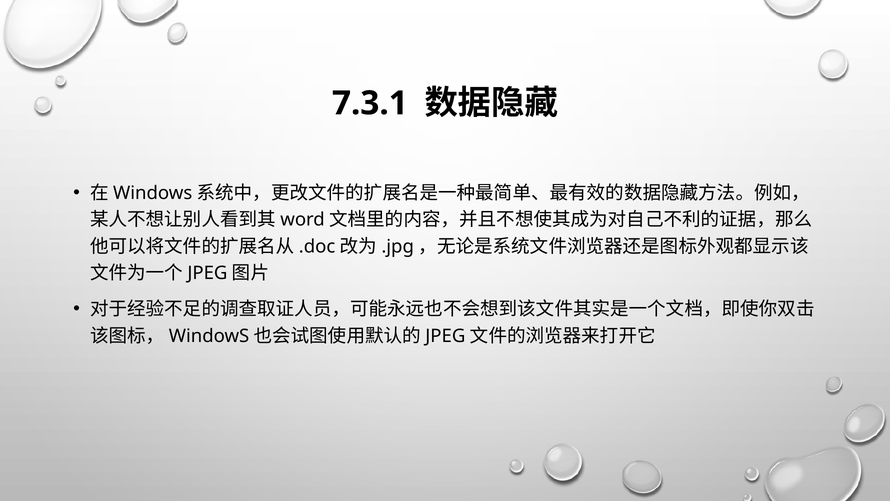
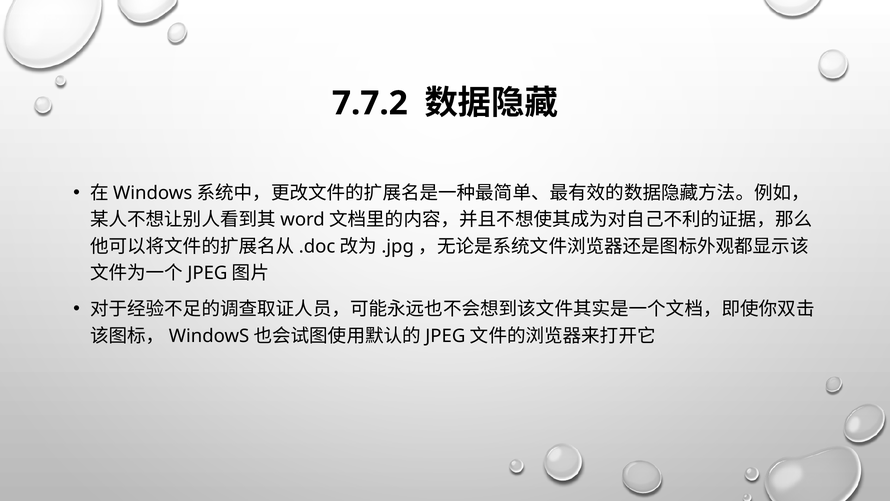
7.3.1: 7.3.1 -> 7.7.2 (370, 103)
